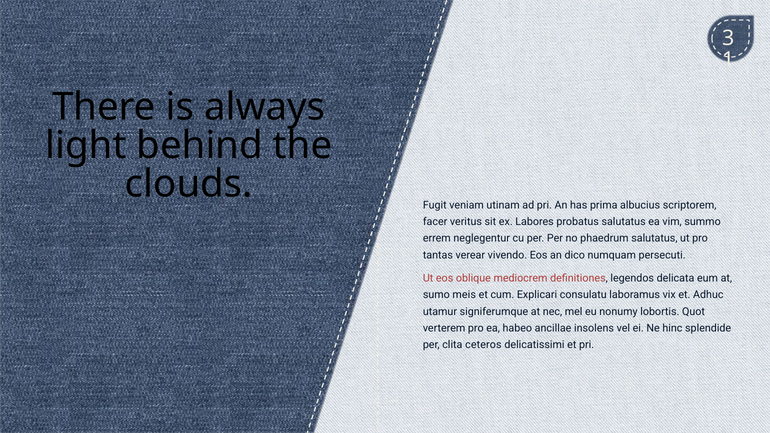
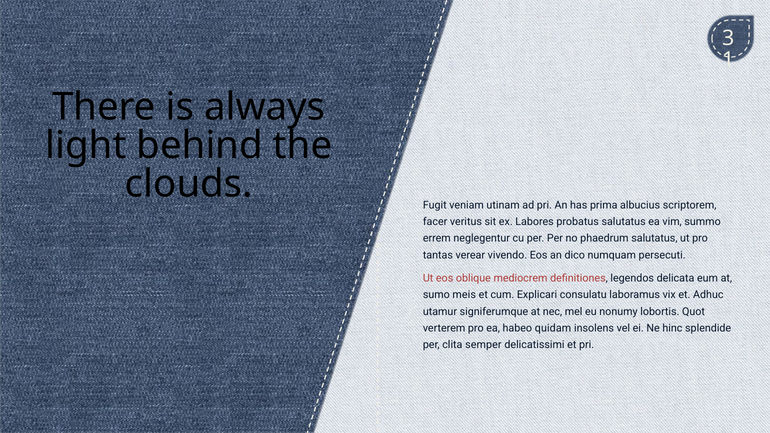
ancillae: ancillae -> quidam (553, 328)
ceteros: ceteros -> semper (483, 345)
